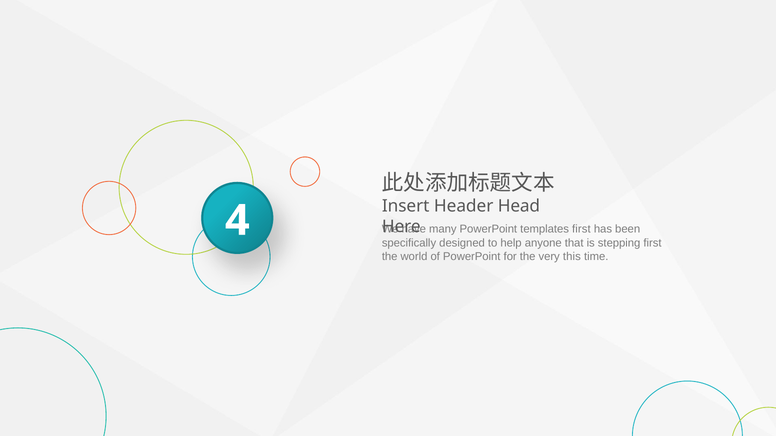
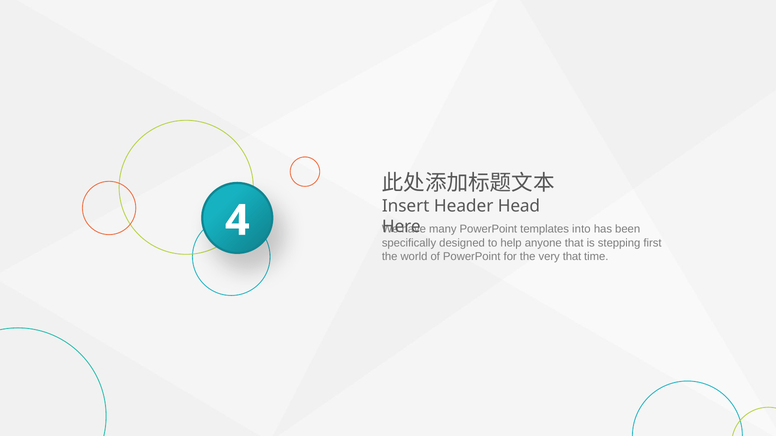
templates first: first -> into (581, 229)
very this: this -> that (572, 257)
